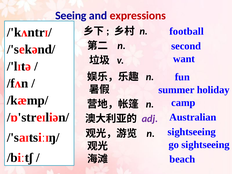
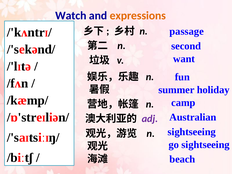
Seeing: Seeing -> Watch (71, 16)
expressions colour: red -> orange (138, 16)
football: football -> passage (187, 31)
